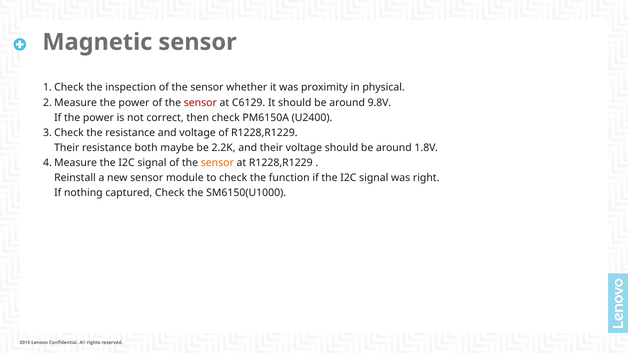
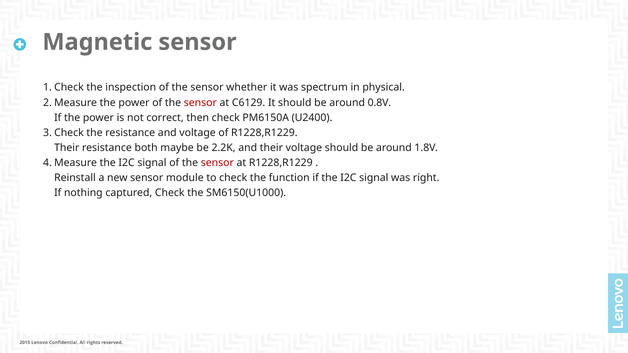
proximity: proximity -> spectrum (324, 88)
9.8V: 9.8V -> 0.8V (379, 103)
sensor colour: orange -> red (217, 163)
